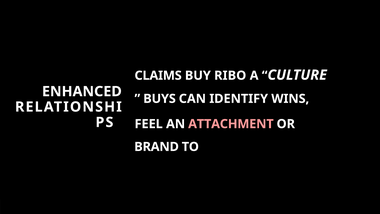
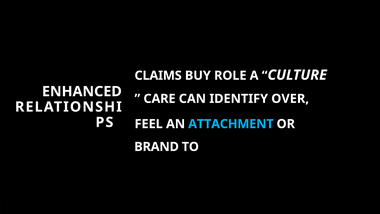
RIBO: RIBO -> ROLE (230, 75)
BUYS: BUYS -> CARE (160, 99)
WINS: WINS -> OVER (290, 99)
ATTACHMENT colour: pink -> light blue (231, 124)
